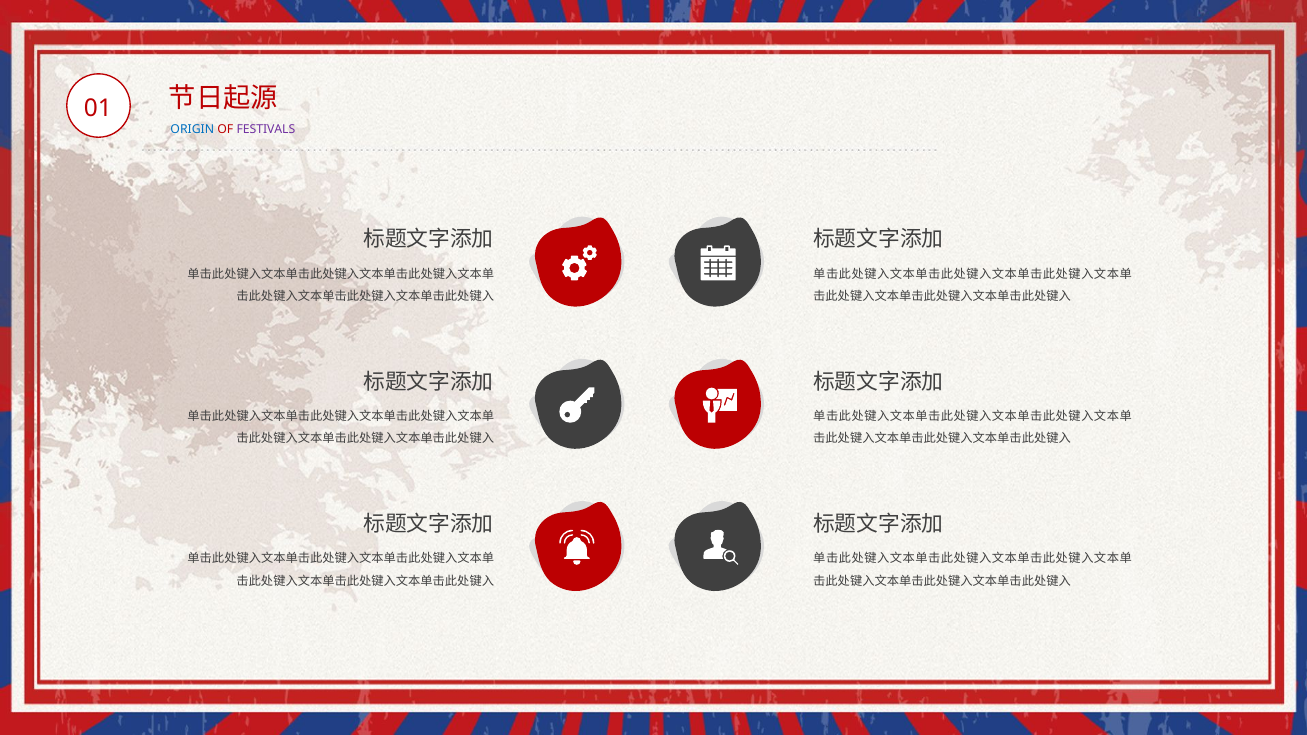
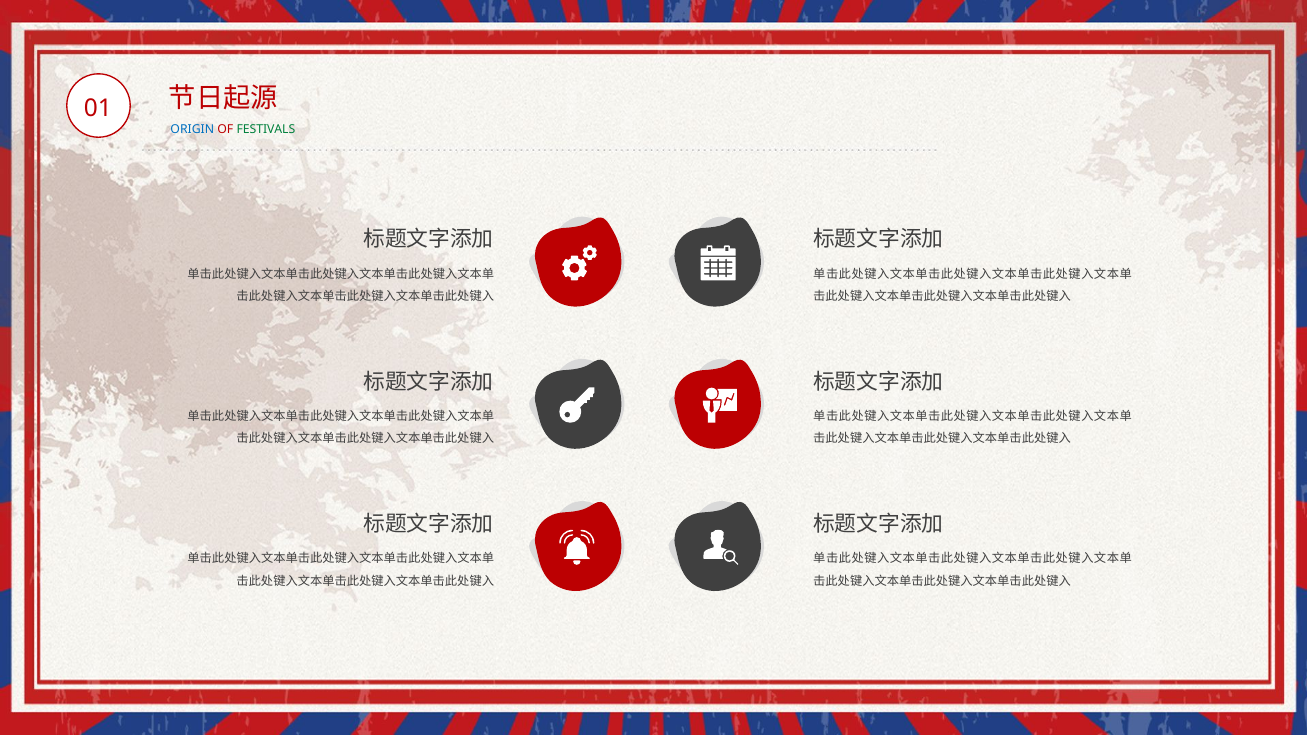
FESTIVALS colour: purple -> green (266, 130)
